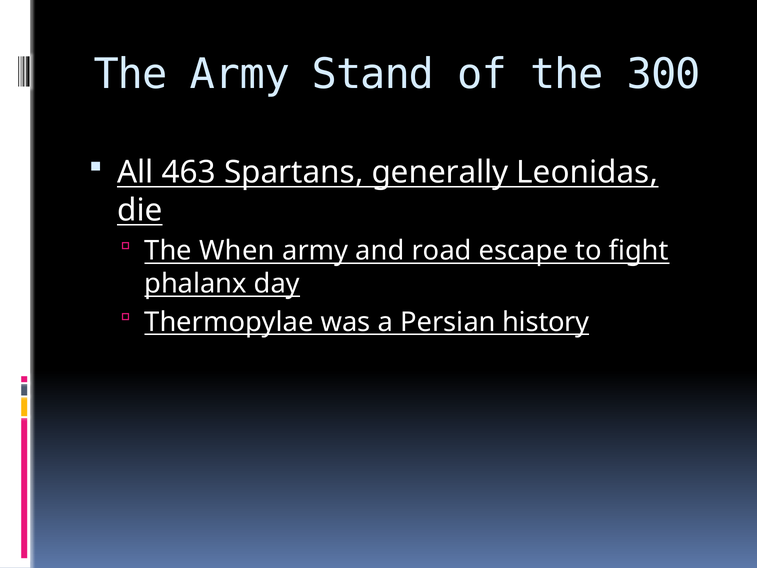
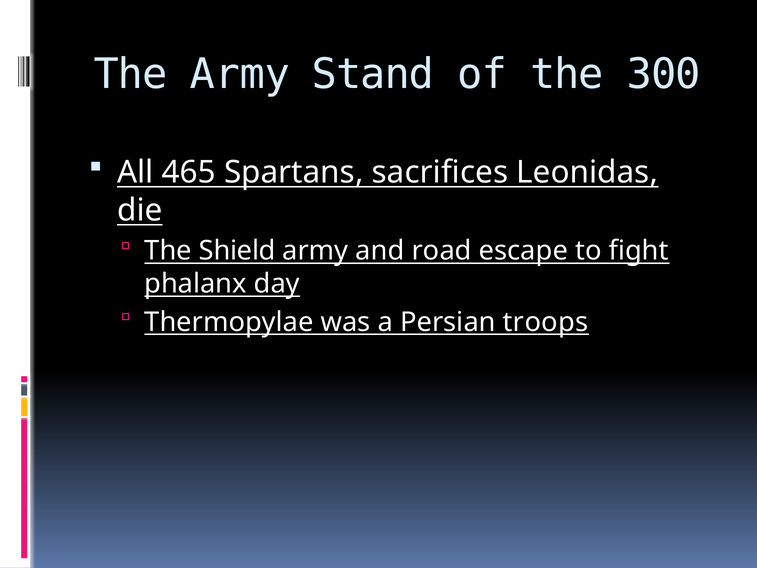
463: 463 -> 465 (189, 172)
generally: generally -> sacrifices (440, 172)
When: When -> Shield (237, 251)
history: history -> troops (546, 322)
